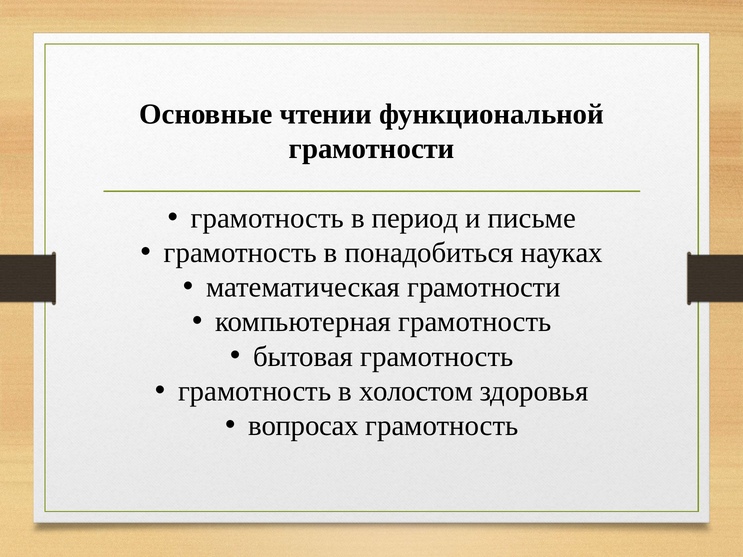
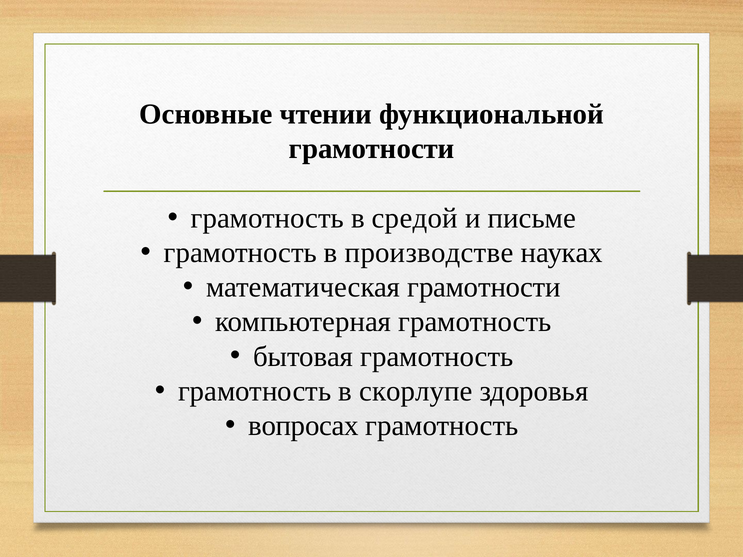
период: период -> средой (415, 218)
понадобиться: понадобиться -> производстве (429, 253)
холостом: холостом -> скорлупе (416, 391)
